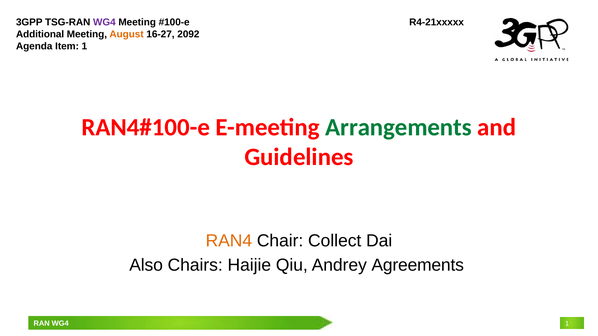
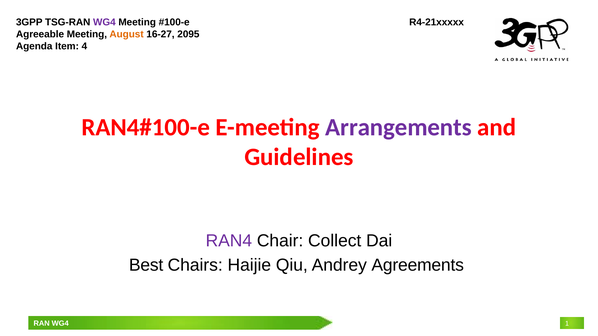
Additional: Additional -> Agreeable (40, 34)
2092: 2092 -> 2095 (188, 34)
Item 1: 1 -> 4 (84, 46)
Arrangements colour: green -> purple (398, 127)
RAN4 colour: orange -> purple (229, 241)
Also: Also -> Best (146, 265)
